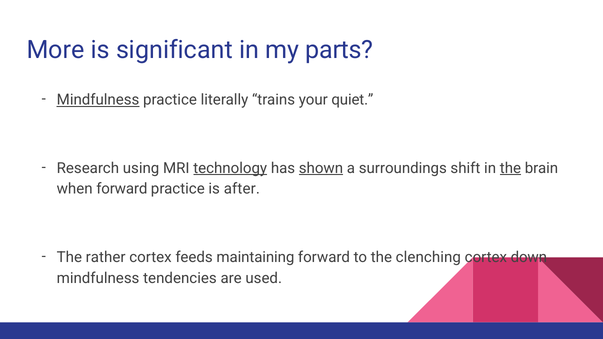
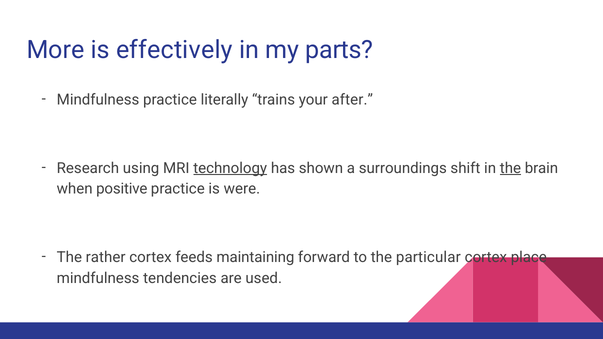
significant: significant -> effectively (174, 50)
Mindfulness underline: present -> none (98, 100)
quiet: quiet -> after (352, 100)
shown underline: present -> none (321, 168)
when forward: forward -> positive (122, 189)
after: after -> were (242, 189)
clenching: clenching -> particular (428, 257)
down: down -> place (529, 257)
